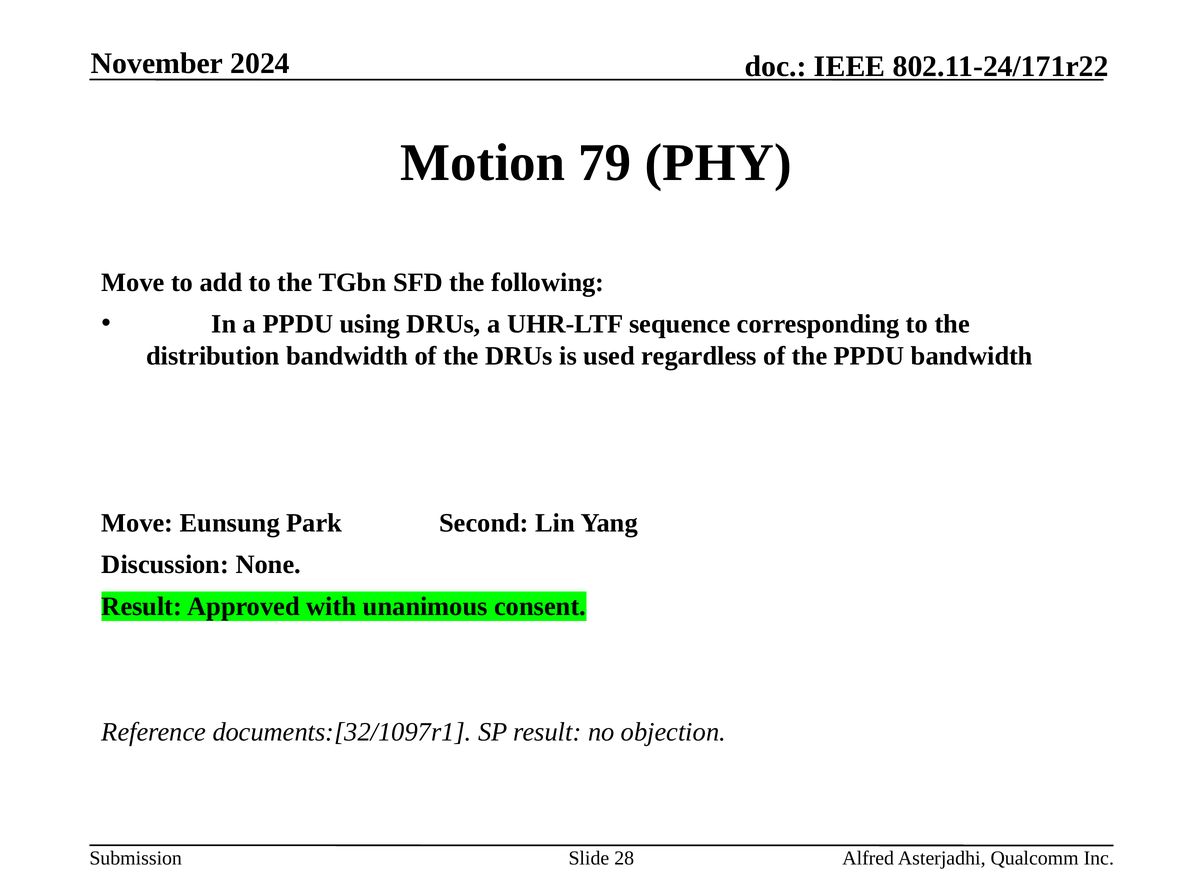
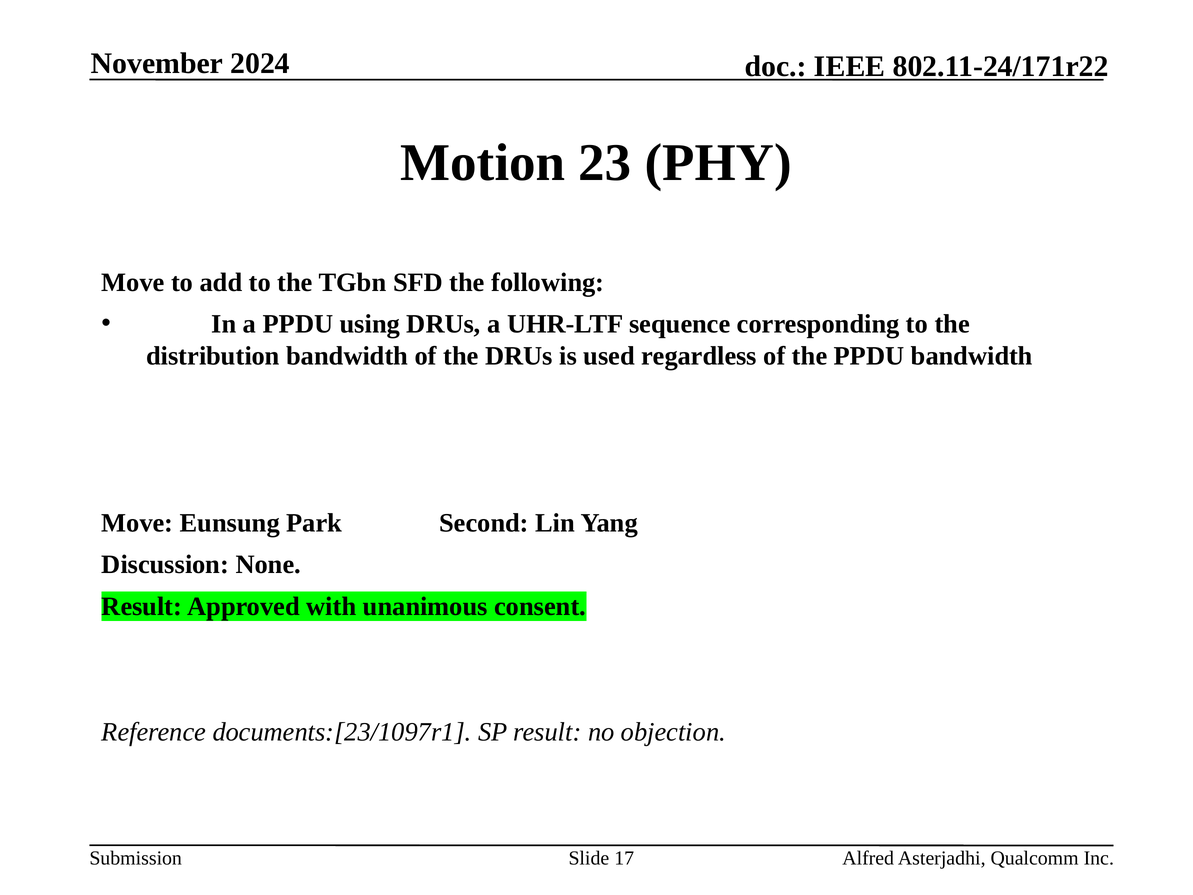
79: 79 -> 23 (605, 163)
documents:[32/1097r1: documents:[32/1097r1 -> documents:[23/1097r1 (342, 732)
28: 28 -> 17 (624, 858)
